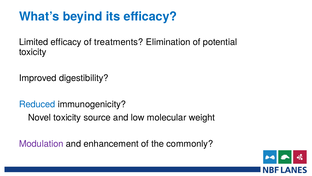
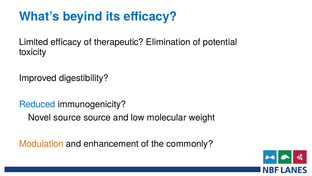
treatments: treatments -> therapeutic (119, 42)
Novel toxicity: toxicity -> source (67, 117)
Modulation colour: purple -> orange (41, 143)
